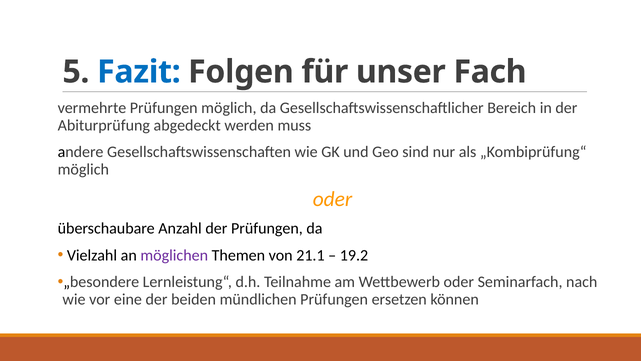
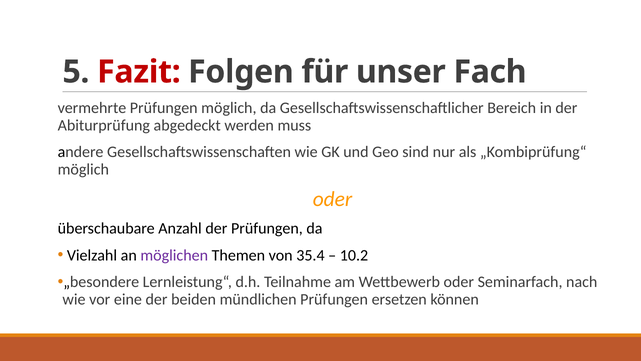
Fazit colour: blue -> red (139, 72)
21.1: 21.1 -> 35.4 (310, 255)
19.2: 19.2 -> 10.2 (354, 255)
